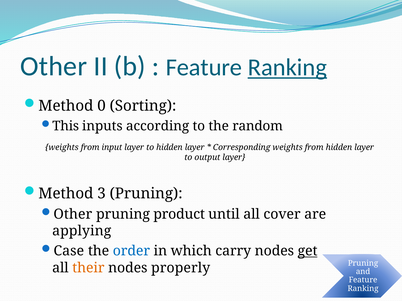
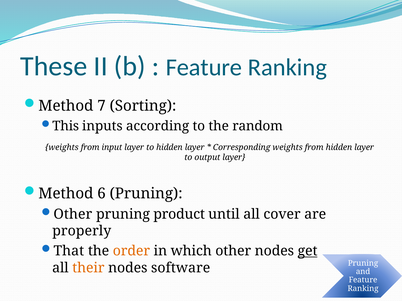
Other: Other -> These (54, 66)
Ranking underline: present -> none (287, 67)
0: 0 -> 7 (102, 106)
3: 3 -> 6 (102, 194)
applying: applying -> properly (82, 231)
Case: Case -> That (69, 251)
order colour: blue -> orange (131, 251)
which carry: carry -> other (233, 251)
properly: properly -> software (181, 268)
